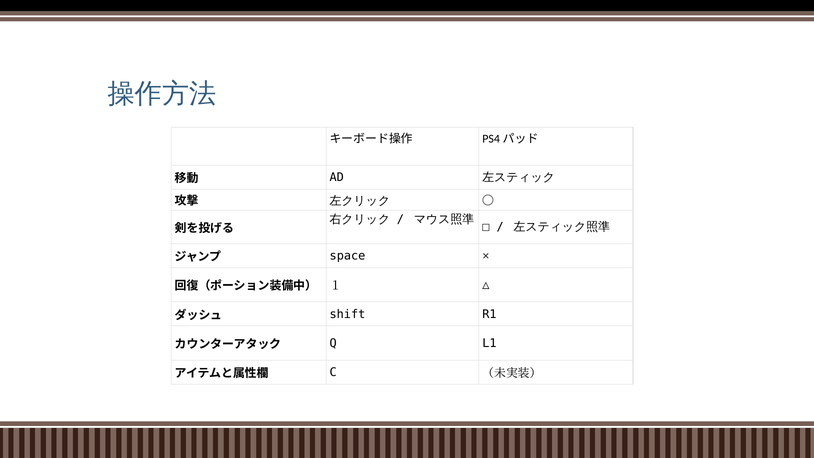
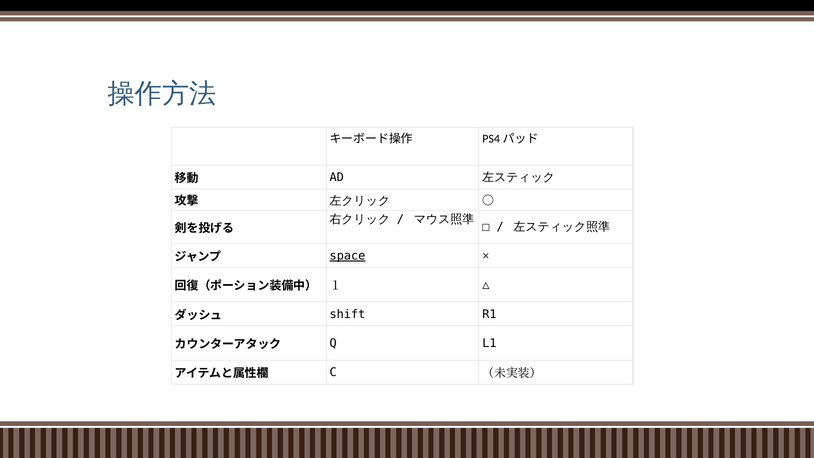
space underline: none -> present (347, 256)
